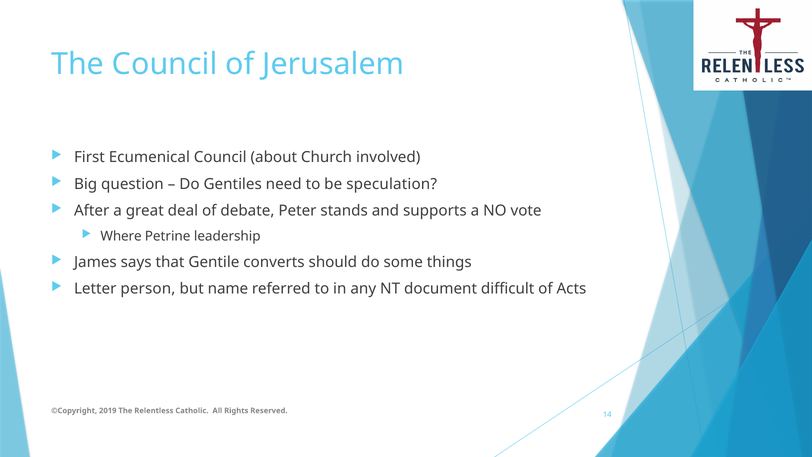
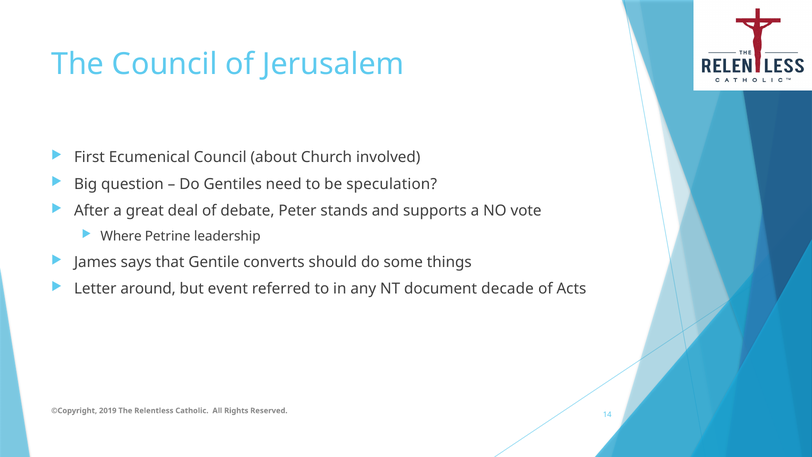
person: person -> around (148, 289)
name: name -> event (228, 289)
difficult: difficult -> decade (508, 289)
